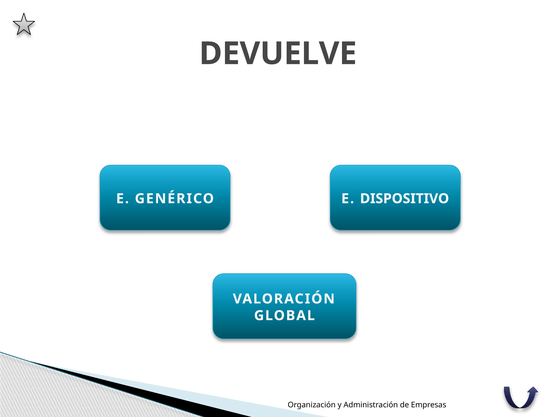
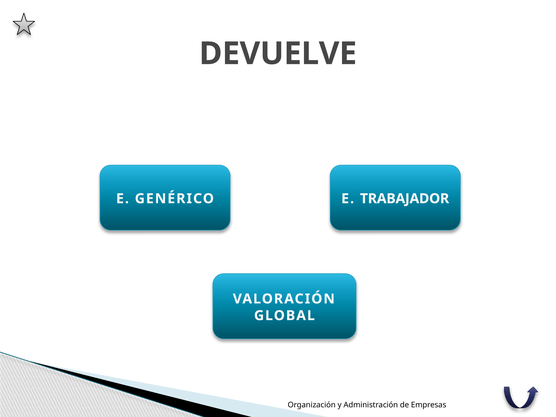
DISPOSITIVO: DISPOSITIVO -> TRABAJADOR (405, 199)
